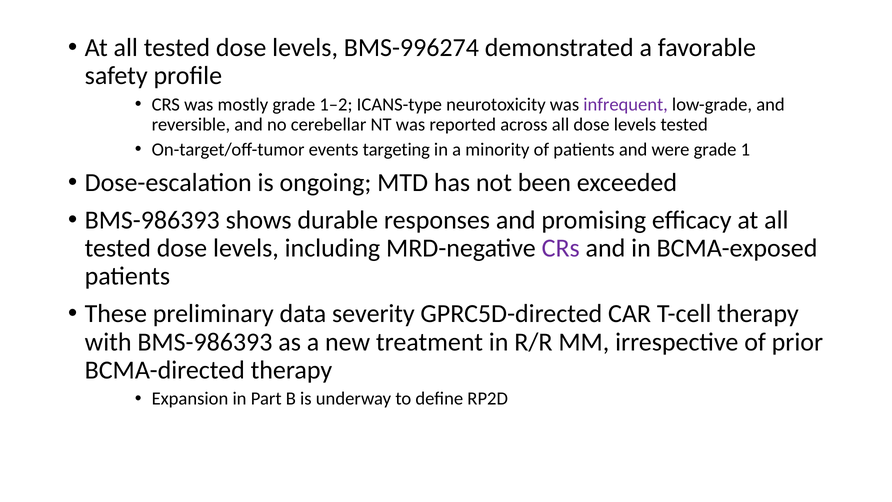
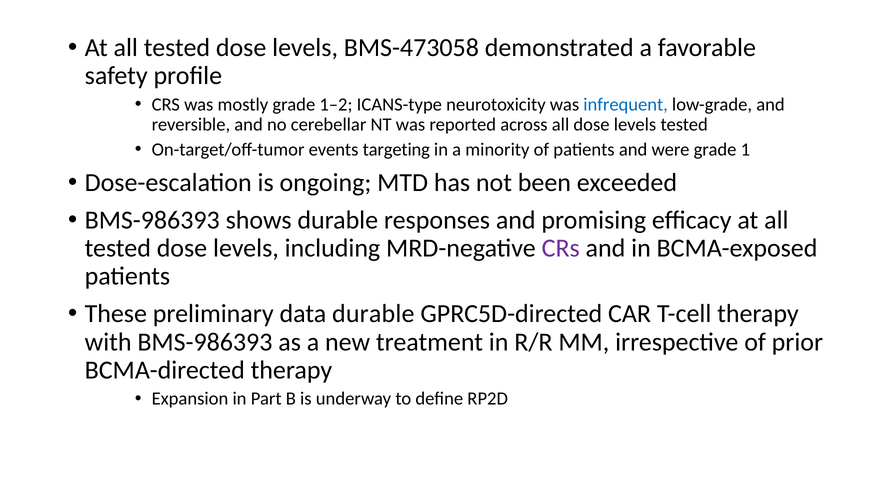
BMS-996274: BMS-996274 -> BMS-473058 (411, 48)
infrequent colour: purple -> blue (626, 105)
data severity: severity -> durable (373, 314)
